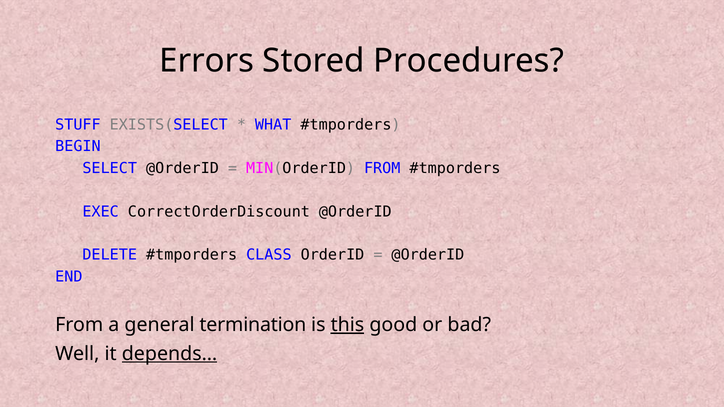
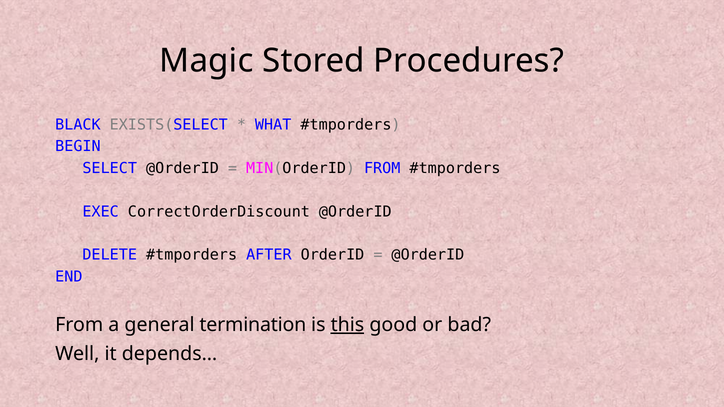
Errors: Errors -> Magic (206, 61)
STUFF: STUFF -> BLACK (78, 125)
CLASS: CLASS -> AFTER (269, 255)
depends… underline: present -> none (169, 354)
